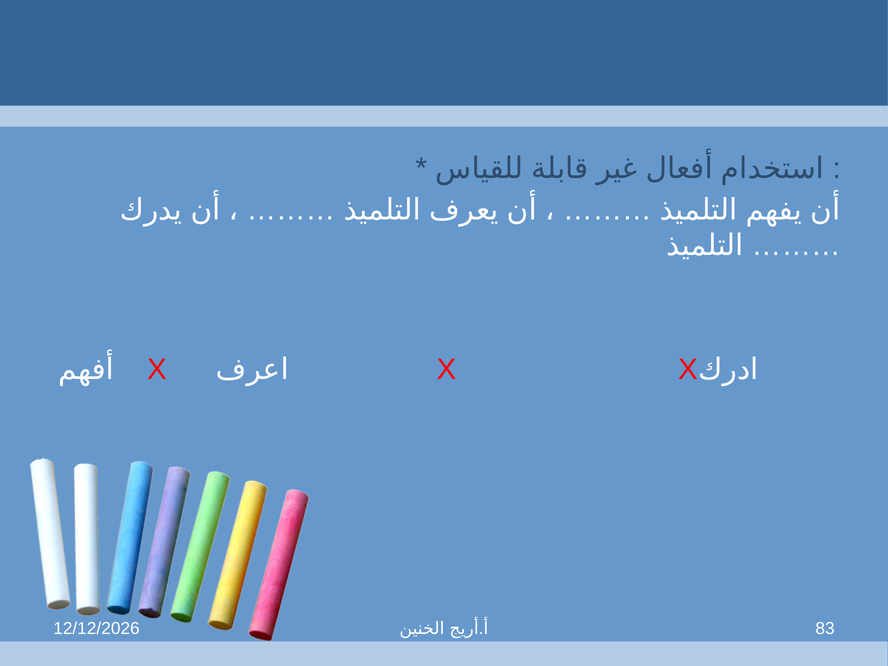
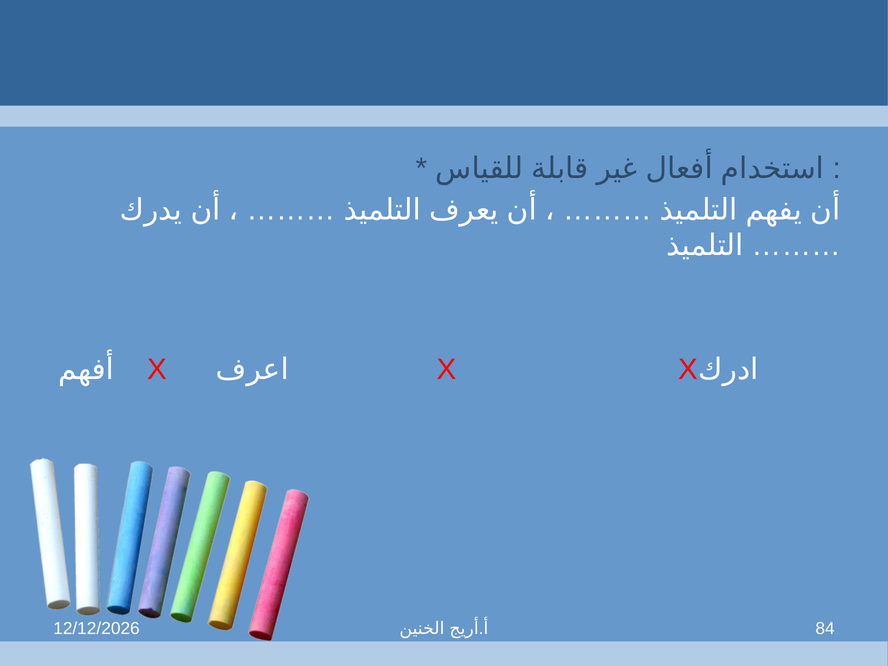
83: 83 -> 84 (825, 629)
